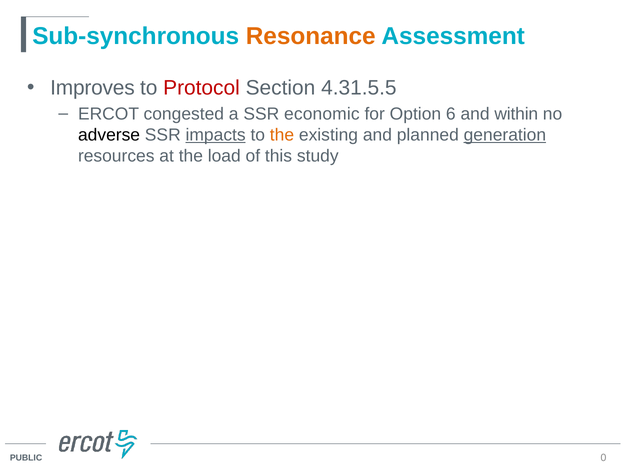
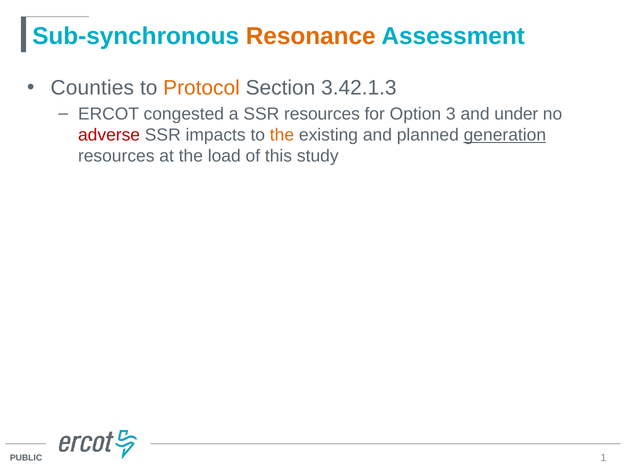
Improves: Improves -> Counties (92, 88)
Protocol colour: red -> orange (202, 88)
4.31.5.5: 4.31.5.5 -> 3.42.1.3 (359, 88)
SSR economic: economic -> resources (322, 114)
6: 6 -> 3 (451, 114)
within: within -> under (516, 114)
adverse colour: black -> red (109, 135)
impacts underline: present -> none (216, 135)
0: 0 -> 1 (604, 458)
